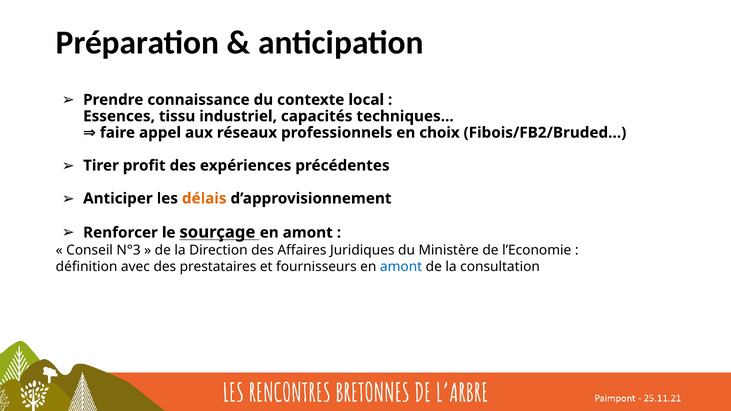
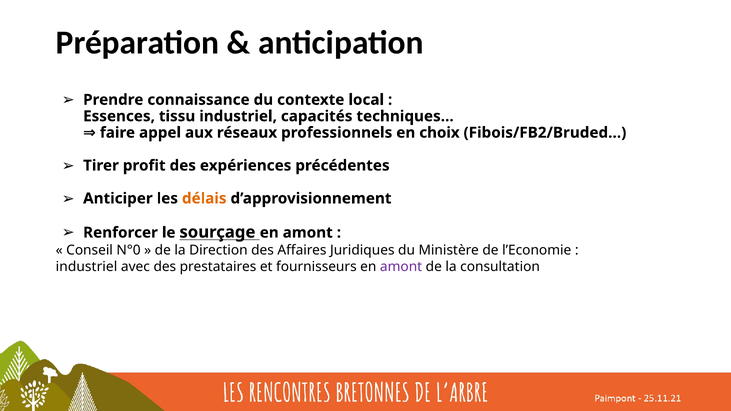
N°3: N°3 -> N°0 (129, 251)
définition: définition -> industriel (87, 267)
amont colour: blue -> purple (401, 267)
